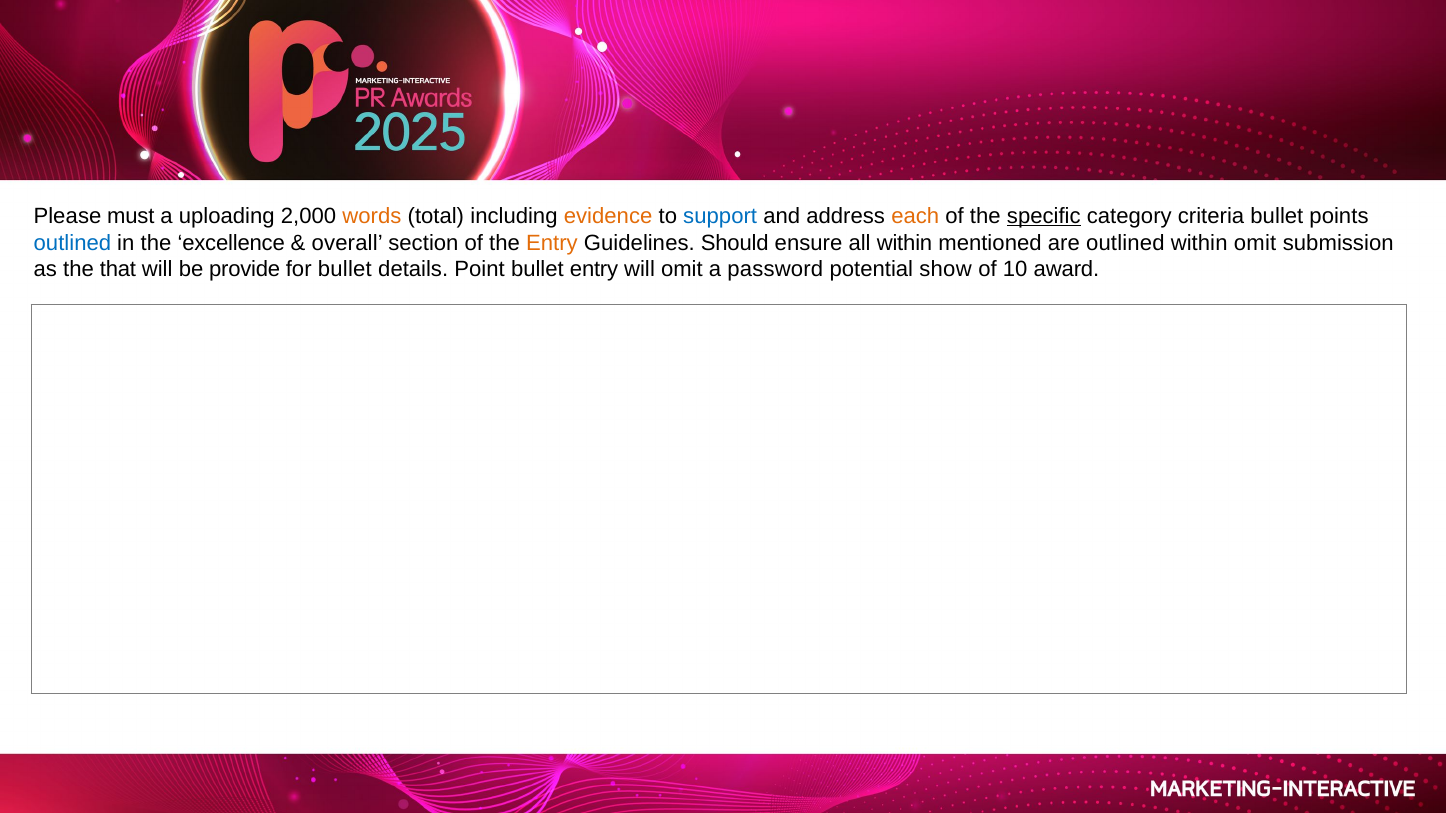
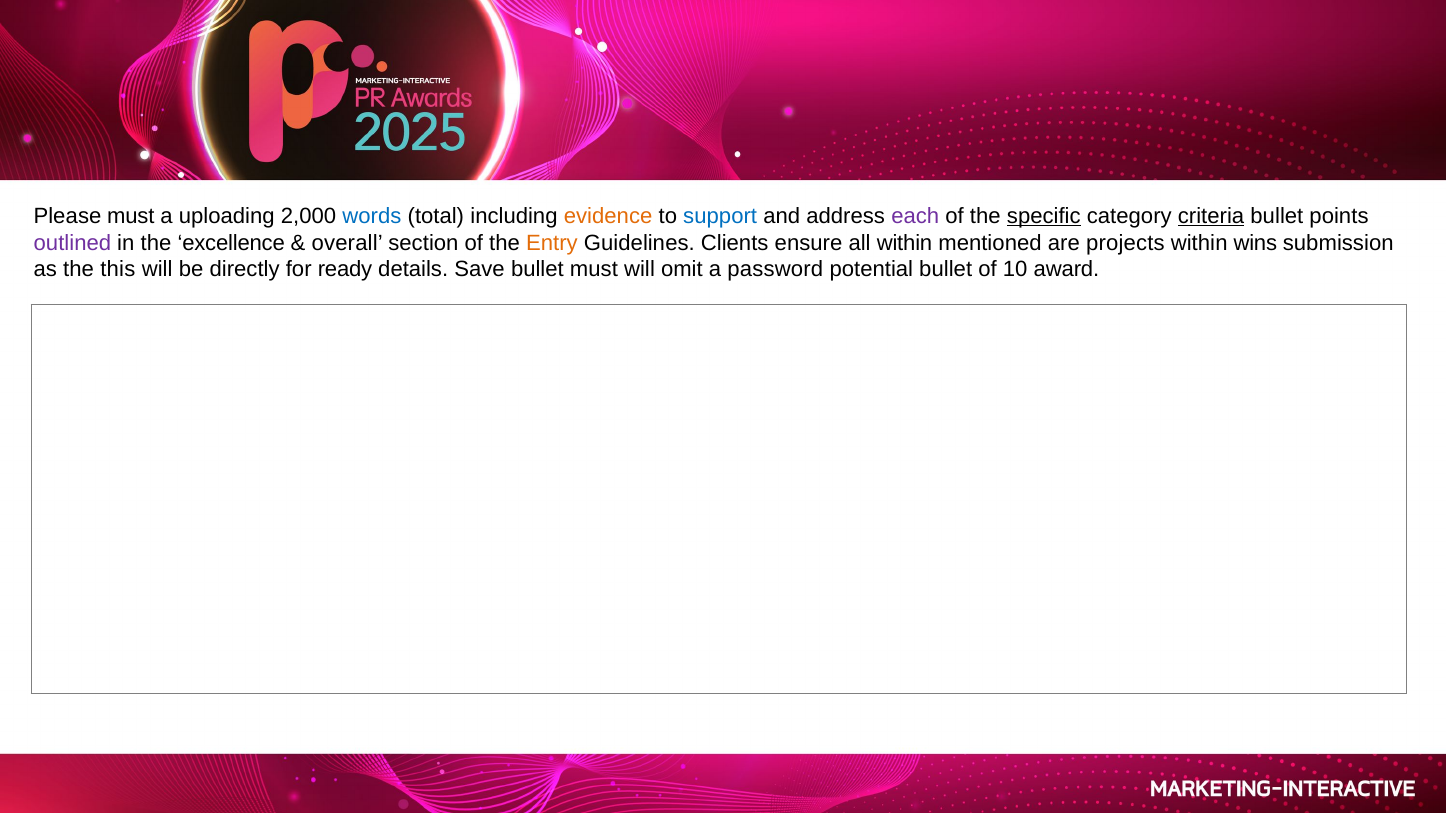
words colour: orange -> blue (372, 216)
each colour: orange -> purple (915, 216)
criteria underline: none -> present (1211, 216)
outlined colour: blue -> purple (72, 243)
Should: Should -> Clients (735, 243)
are outlined: outlined -> projects (1125, 243)
within omit: omit -> wins (1255, 243)
that: that -> this (118, 269)
provide: provide -> directly (245, 269)
for bullet: bullet -> ready (345, 269)
Point: Point -> Save (480, 269)
bullet entry: entry -> must (594, 269)
potential show: show -> bullet (946, 269)
